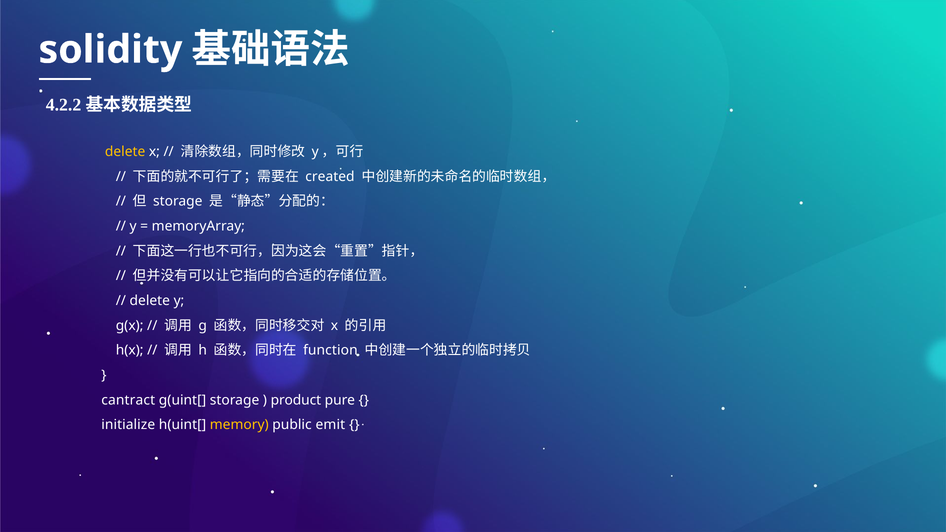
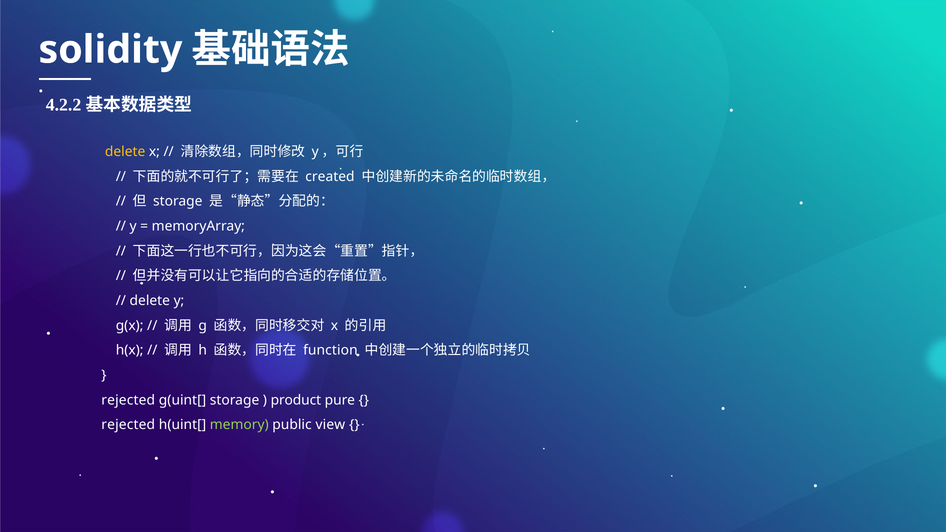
cantract: cantract -> rejected (128, 400)
initialize: initialize -> rejected (128, 425)
memory colour: yellow -> light green (239, 425)
emit: emit -> view (330, 425)
